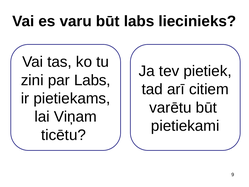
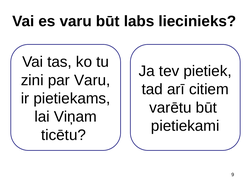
par Labs: Labs -> Varu (92, 80)
